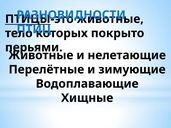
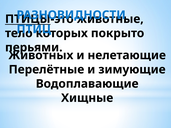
Животные: Животные -> Животных (41, 55)
